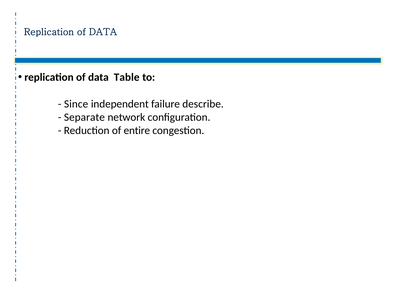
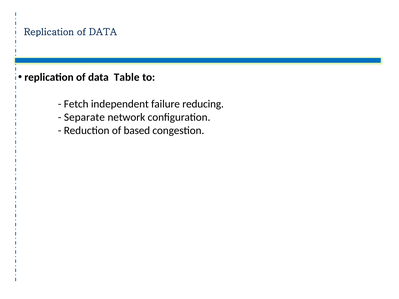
Since: Since -> Fetch (76, 104)
describe: describe -> reducing (203, 104)
entire: entire -> based (137, 131)
